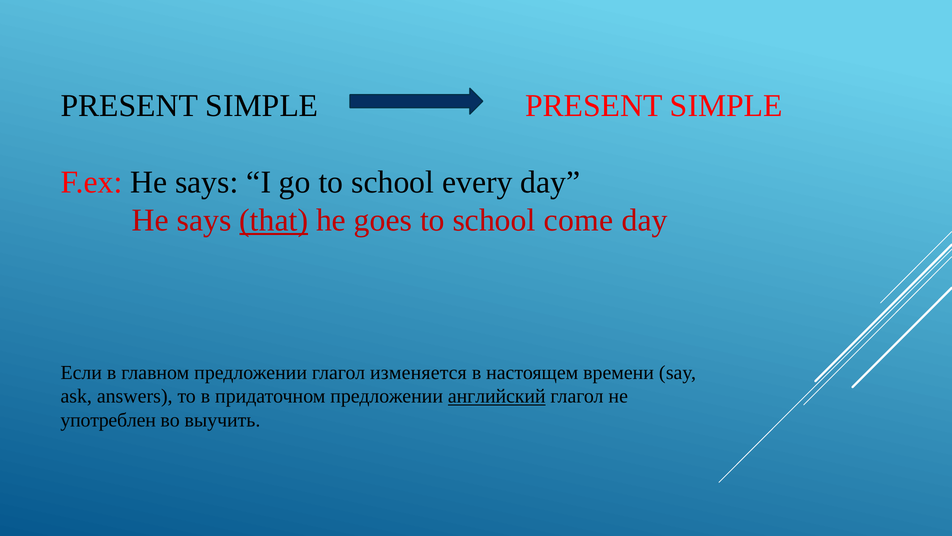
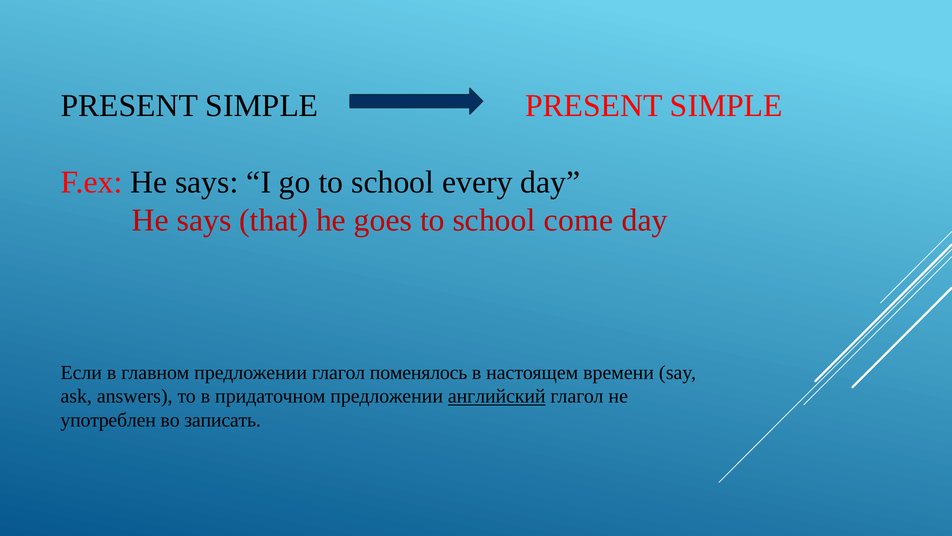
that underline: present -> none (274, 220)
изменяется: изменяется -> поменялось (419, 372)
выучить: выучить -> записать (223, 420)
